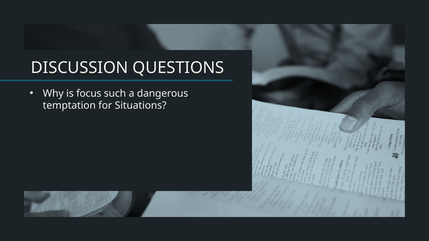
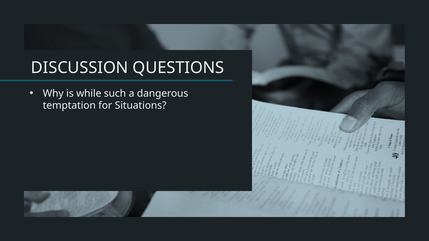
focus: focus -> while (89, 93)
